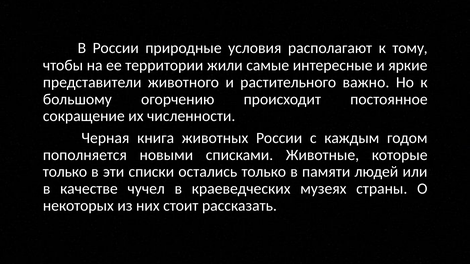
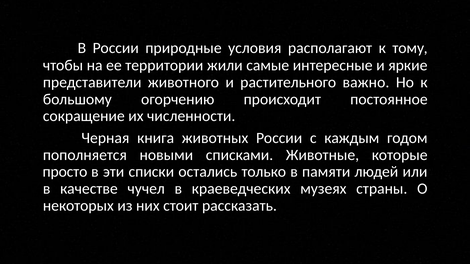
только: только -> просто (65, 172)
